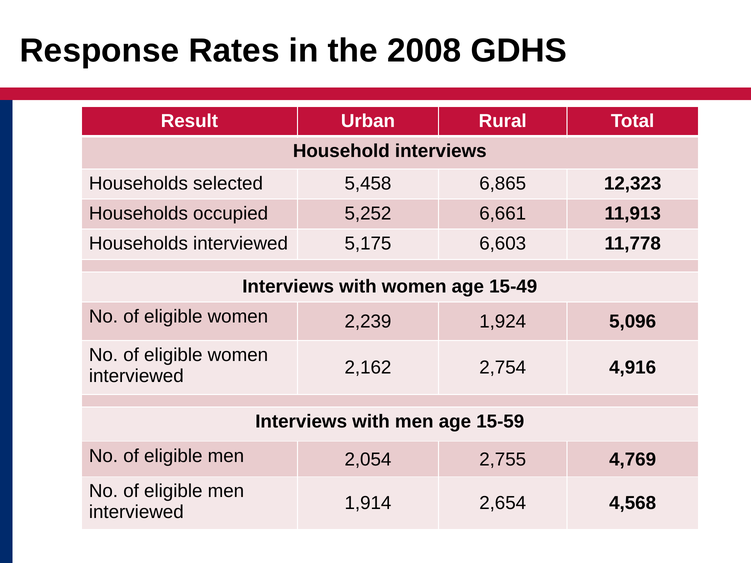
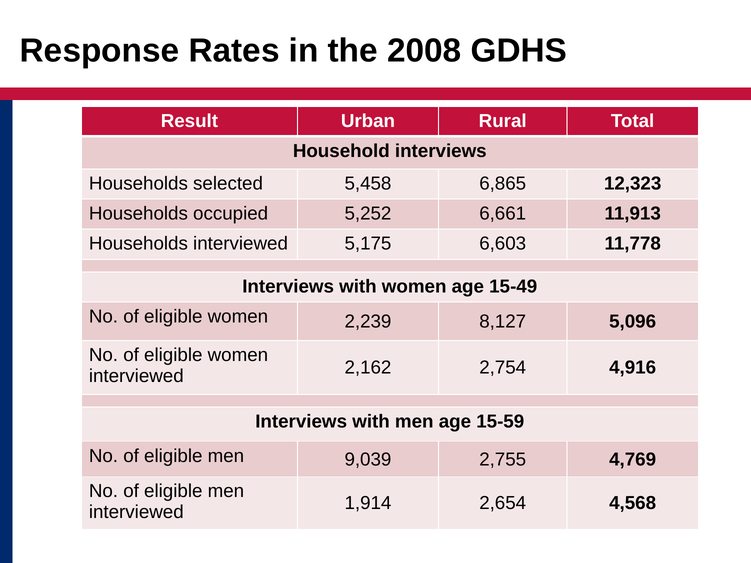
1,924: 1,924 -> 8,127 (503, 322)
2,054: 2,054 -> 9,039 (368, 460)
